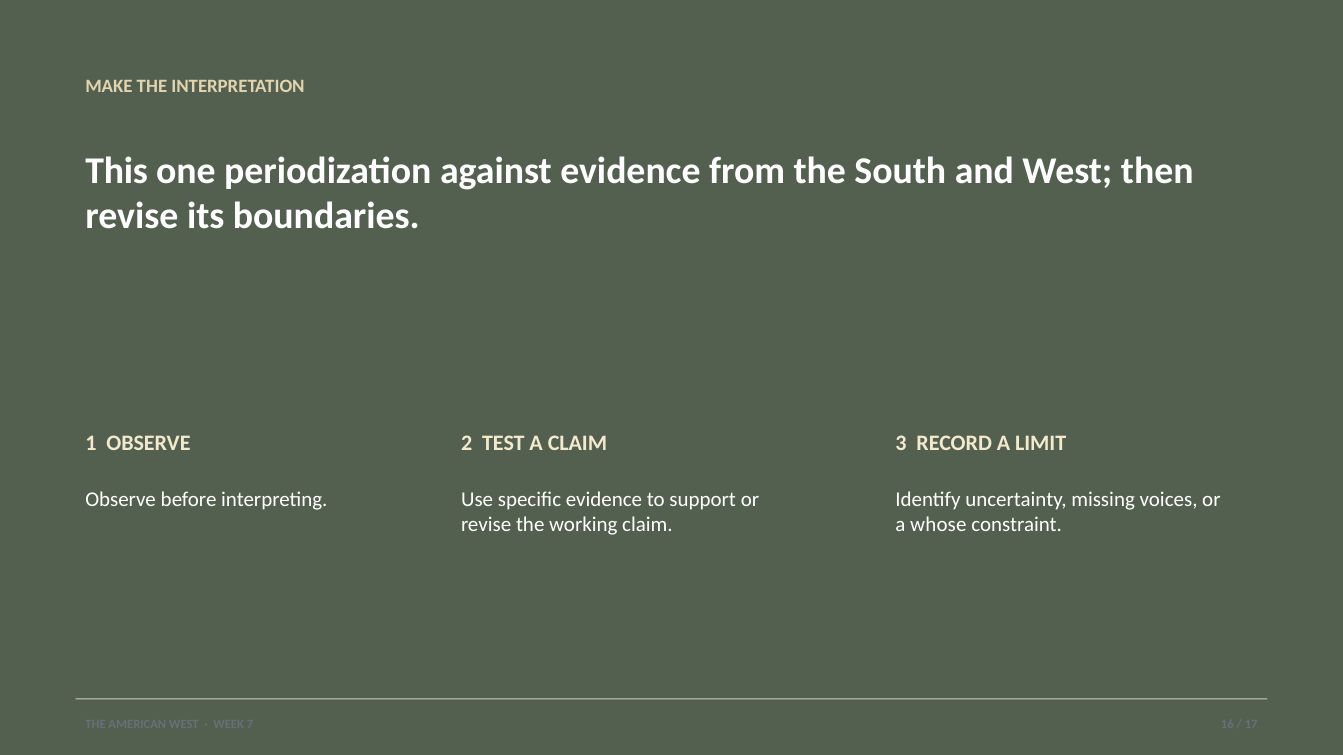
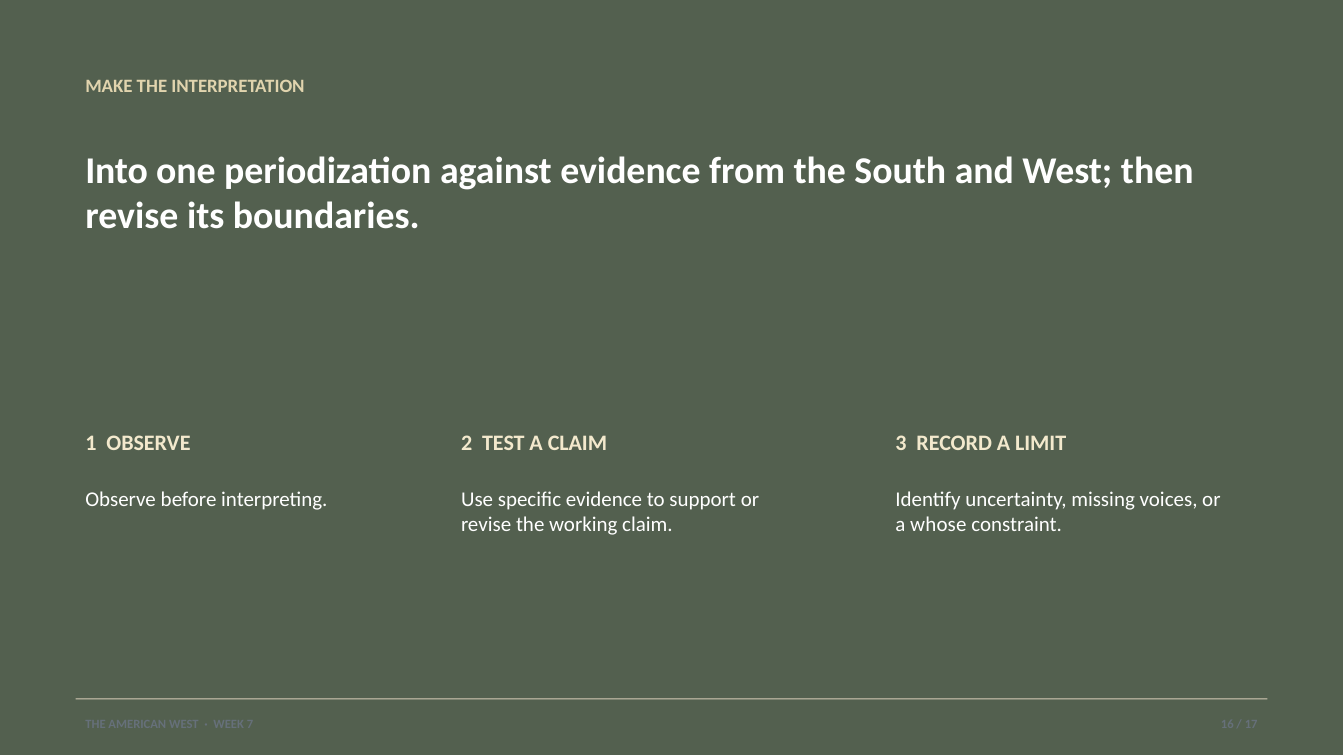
This: This -> Into (117, 171)
